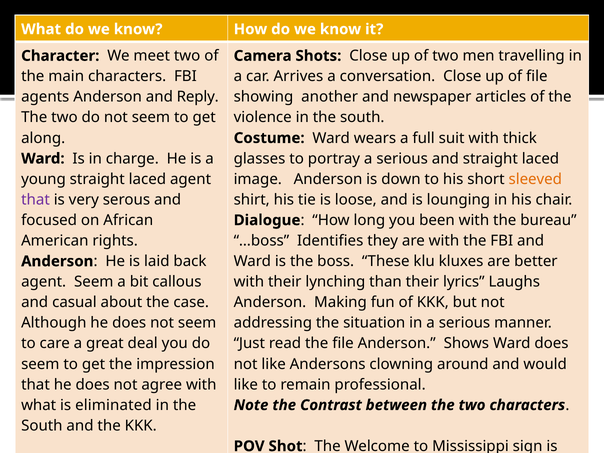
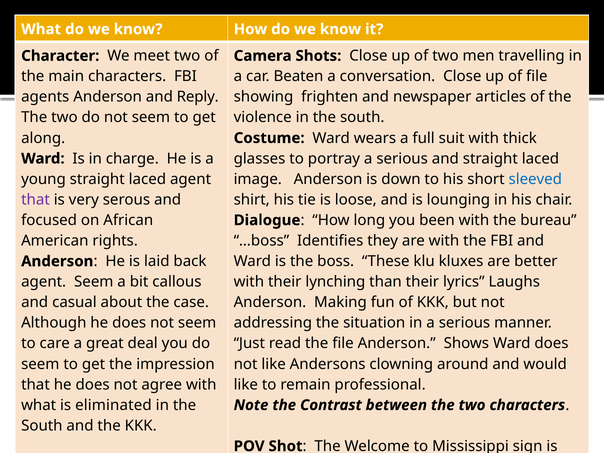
Arrives: Arrives -> Beaten (298, 76)
another: another -> frighten (330, 97)
sleeved colour: orange -> blue (535, 179)
